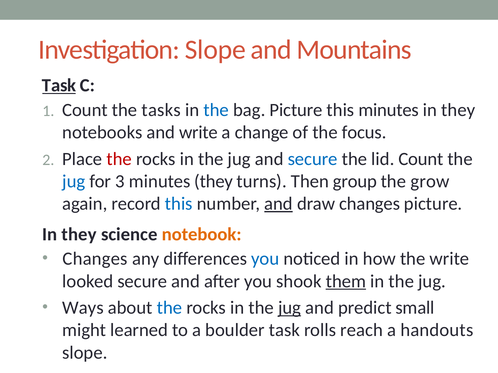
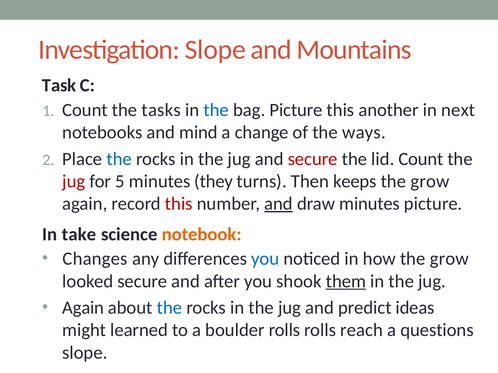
Task underline: present -> none (59, 86)
this minutes: minutes -> another (389, 110)
they: they -> next (458, 110)
and write: write -> mind (198, 132)
focus: focus -> ways (364, 132)
the colour: red -> blue (119, 159)
secure colour: blue -> red (313, 159)
jug colour: blue -> red (74, 182)
3: 3 -> 5 (120, 182)
group: group -> keeps (355, 182)
this colour: blue -> red (179, 204)
draw changes: changes -> minutes (370, 204)
they: they -> take (79, 235)
how the write: write -> grow (449, 259)
Ways: Ways -> Again (83, 308)
jug underline: present -> none (290, 308)
small: small -> ideas (415, 308)
boulder task: task -> rolls (284, 331)
handouts: handouts -> questions (437, 331)
